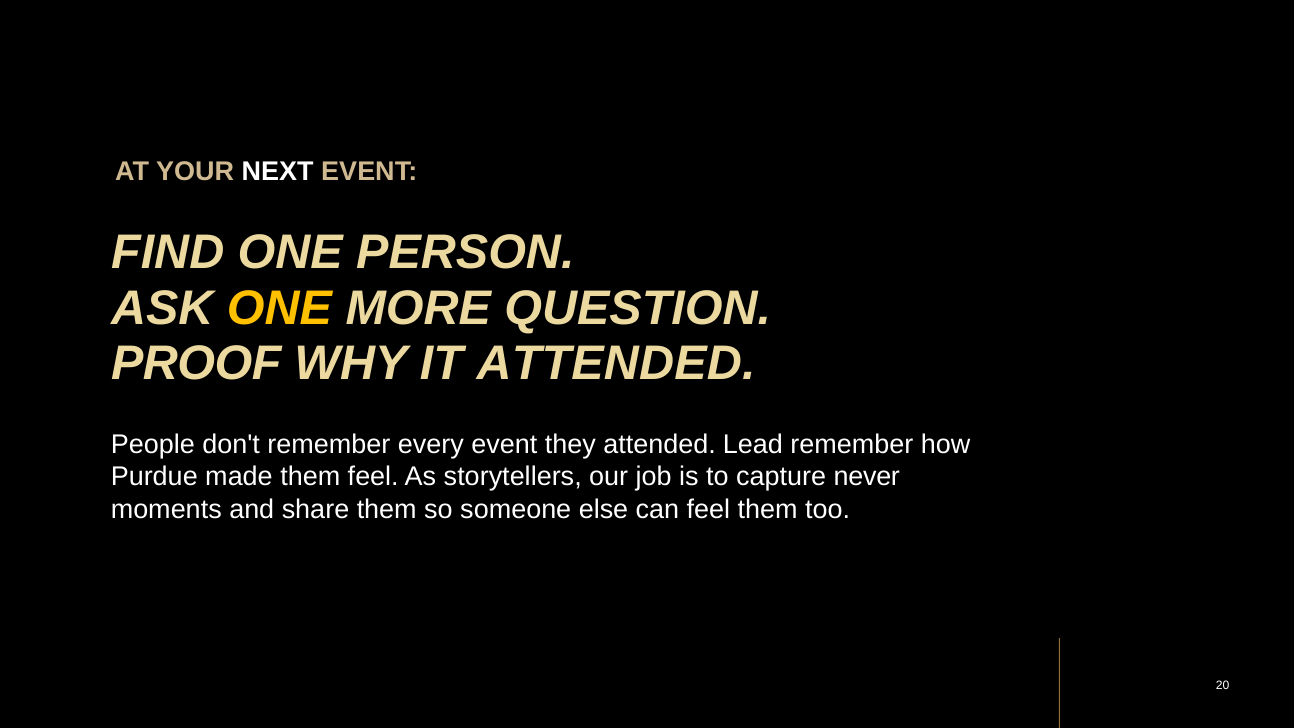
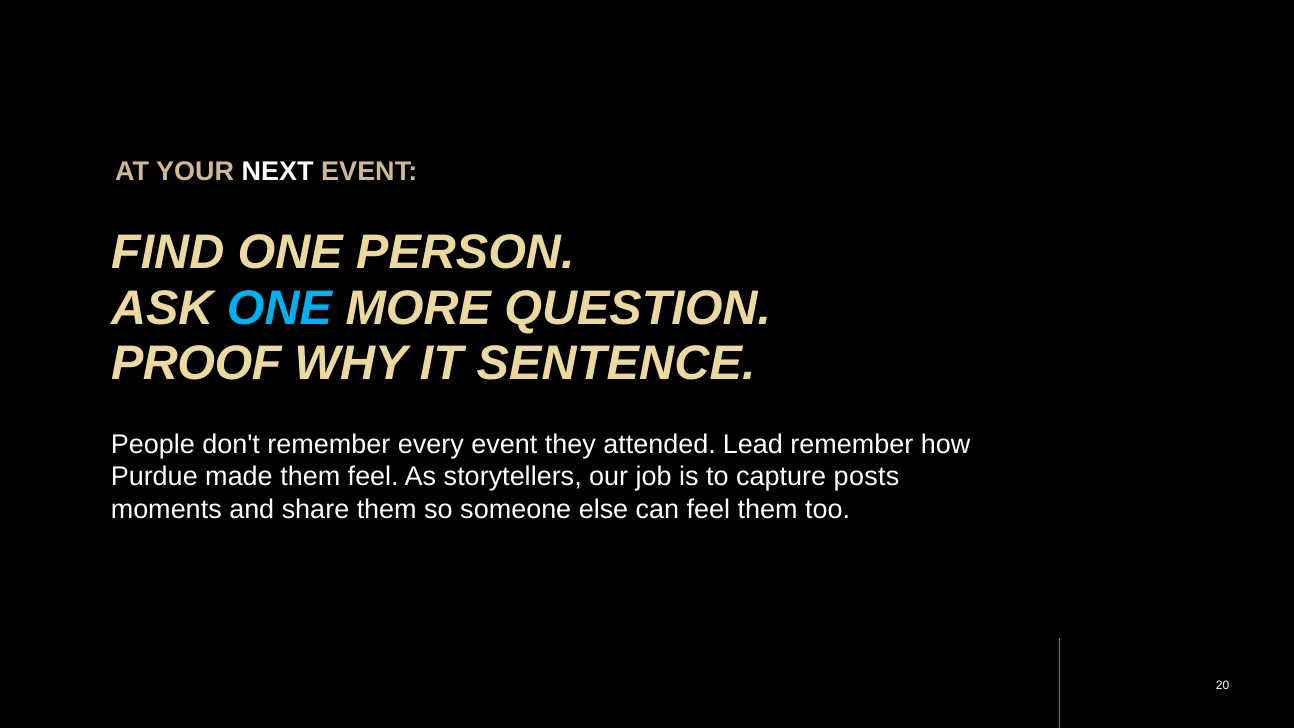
ONE colour: yellow -> light blue (279, 308)
IT ATTENDED: ATTENDED -> SENTENCE (616, 363)
never: never -> posts (867, 477)
